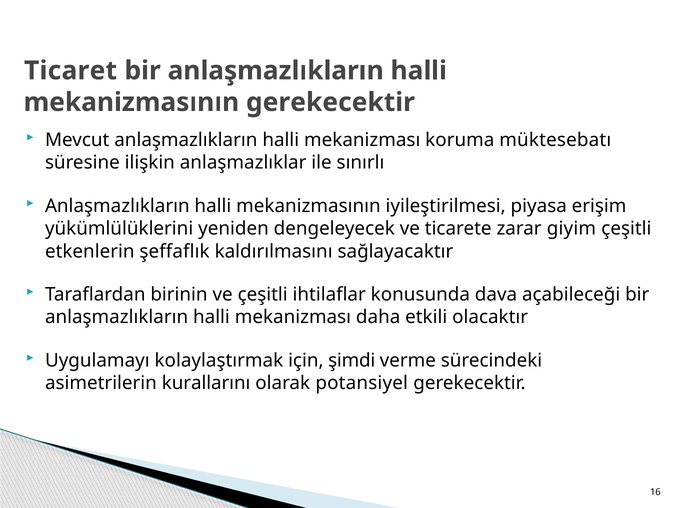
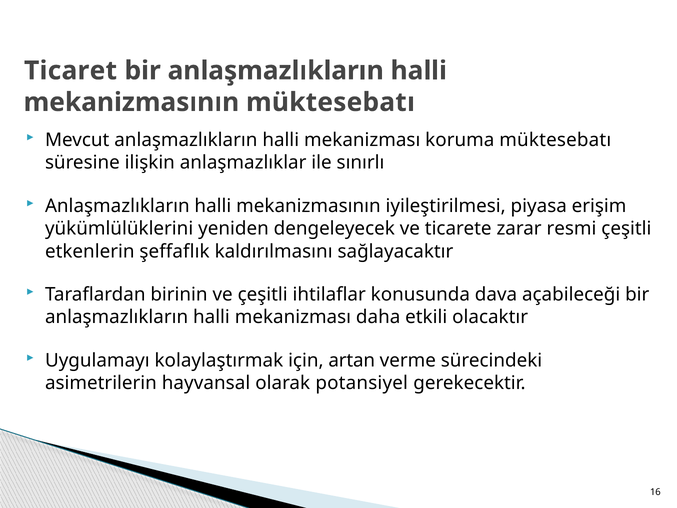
mekanizmasının gerekecektir: gerekecektir -> müktesebatı (330, 102)
giyim: giyim -> resmi (571, 229)
şimdi: şimdi -> artan (352, 360)
kurallarını: kurallarını -> hayvansal (206, 383)
